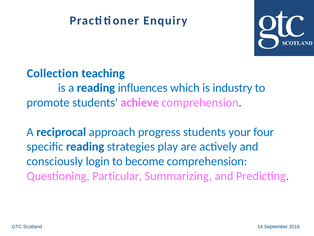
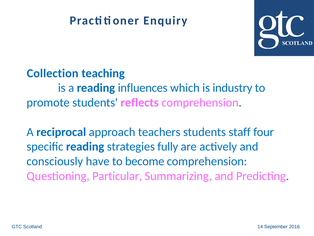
achieve: achieve -> reflects (140, 102)
progress: progress -> teachers (159, 132)
your: your -> staff (240, 132)
play: play -> fully (168, 146)
login: login -> have (98, 161)
